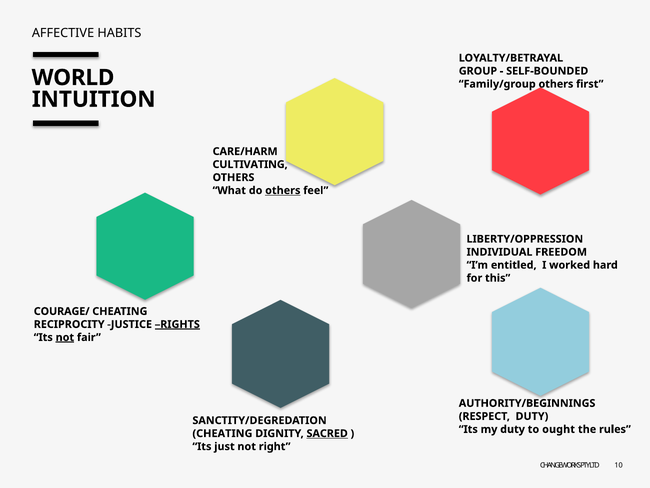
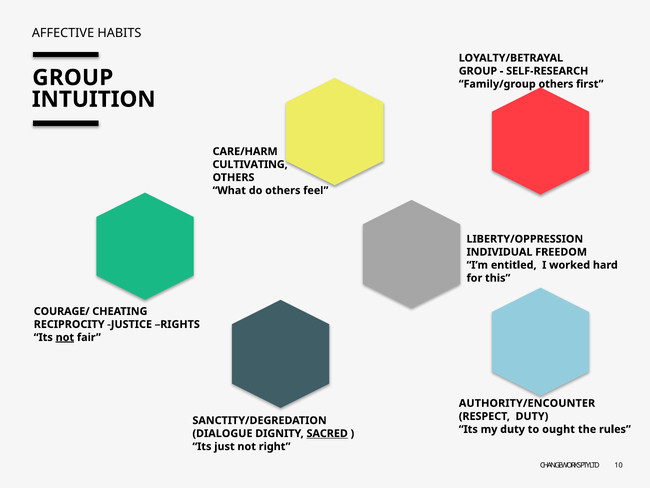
SELF-BOUNDED: SELF-BOUNDED -> SELF-RESEARCH (547, 71)
WORLD: WORLD -> GROUP (73, 78)
others underline: present -> none (283, 190)
RIGHTS underline: present -> none (177, 324)
AUTHORITY/BEGINNINGS: AUTHORITY/BEGINNINGS -> AUTHORITY/ENCOUNTER (527, 403)
CHEATING: CHEATING -> DIALOGUE (222, 433)
